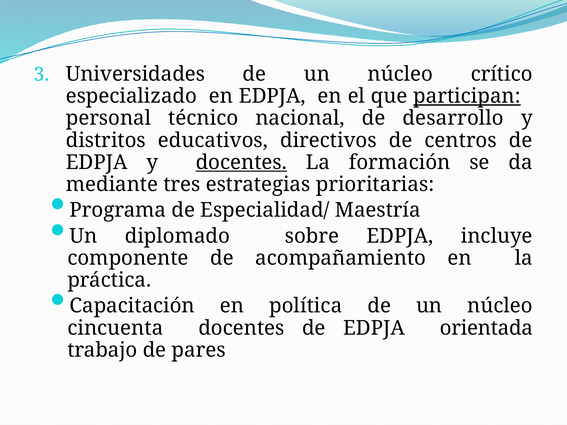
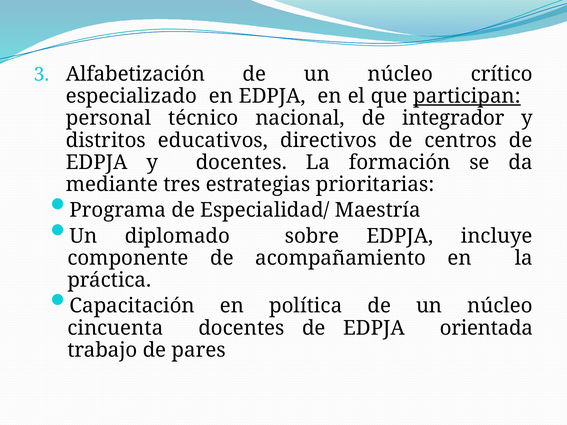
Universidades: Universidades -> Alfabetización (135, 74)
desarrollo: desarrollo -> integrador (453, 118)
docentes underline: present -> none (241, 162)
